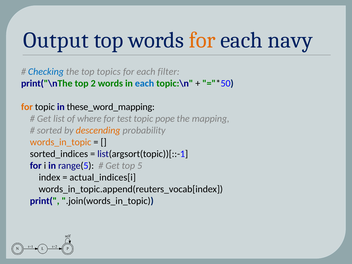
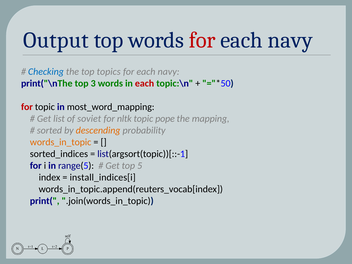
for colour: orange -> red (202, 40)
filter: filter -> navy (169, 72)
2: 2 -> 3 (93, 83)
each colour: blue -> red (145, 83)
for colour: orange -> red (27, 107)
these_word_mapping: these_word_mapping -> most_word_mapping (111, 107)
where: where -> soviet (89, 119)
test: test -> nltk (124, 119)
actual_indices[i: actual_indices[i -> install_indices[i (103, 177)
